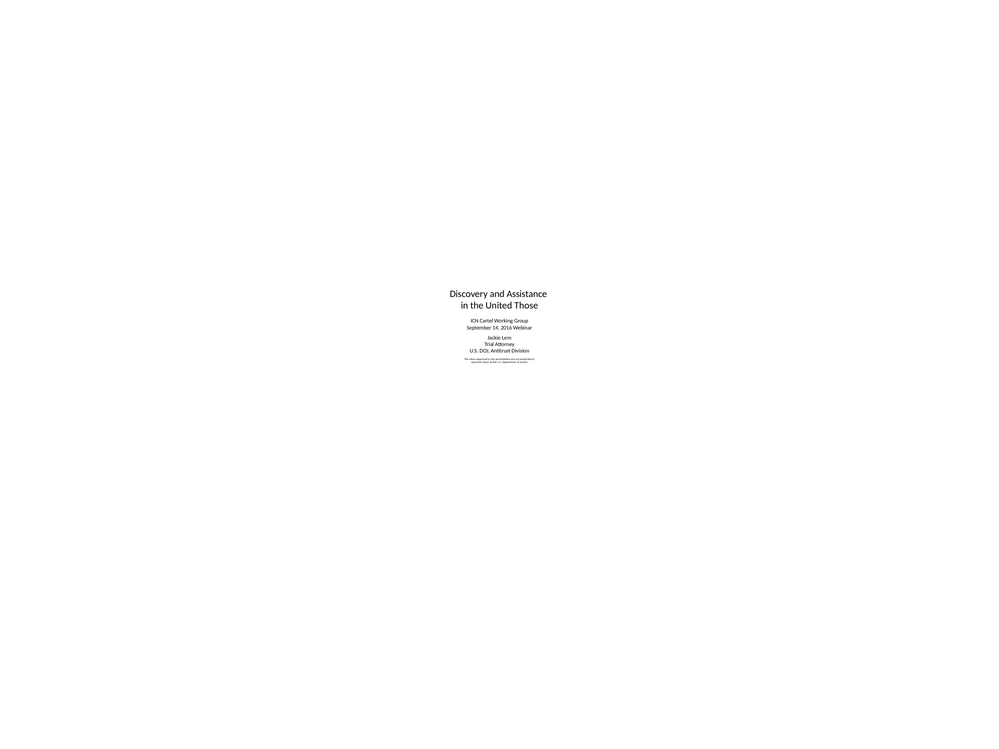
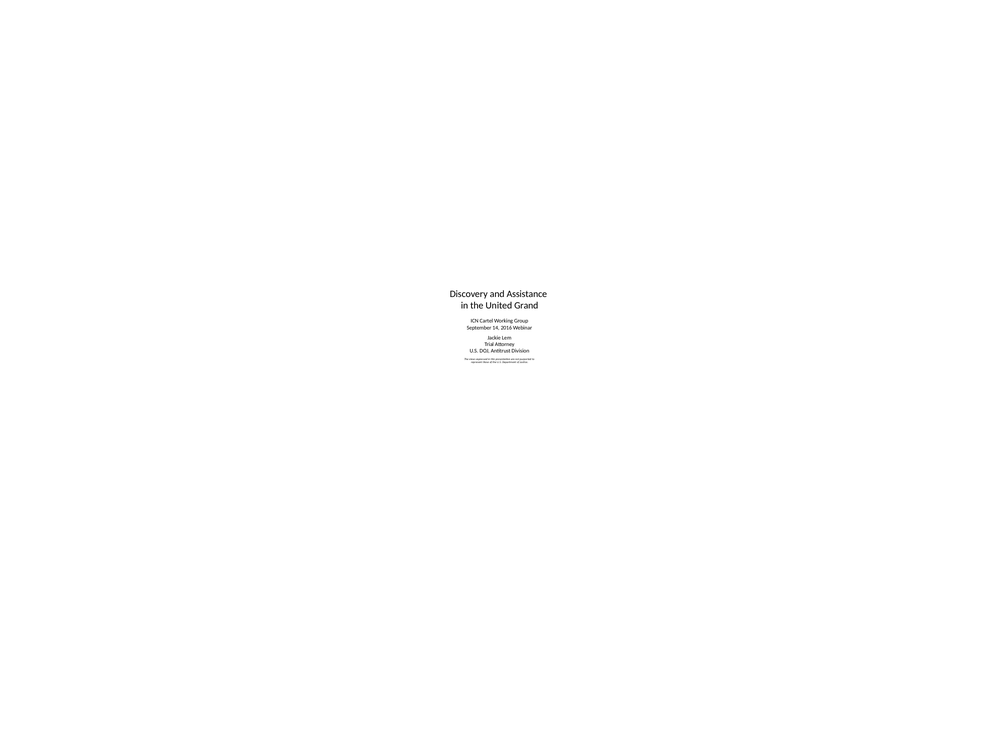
United Those: Those -> Grand (526, 306)
